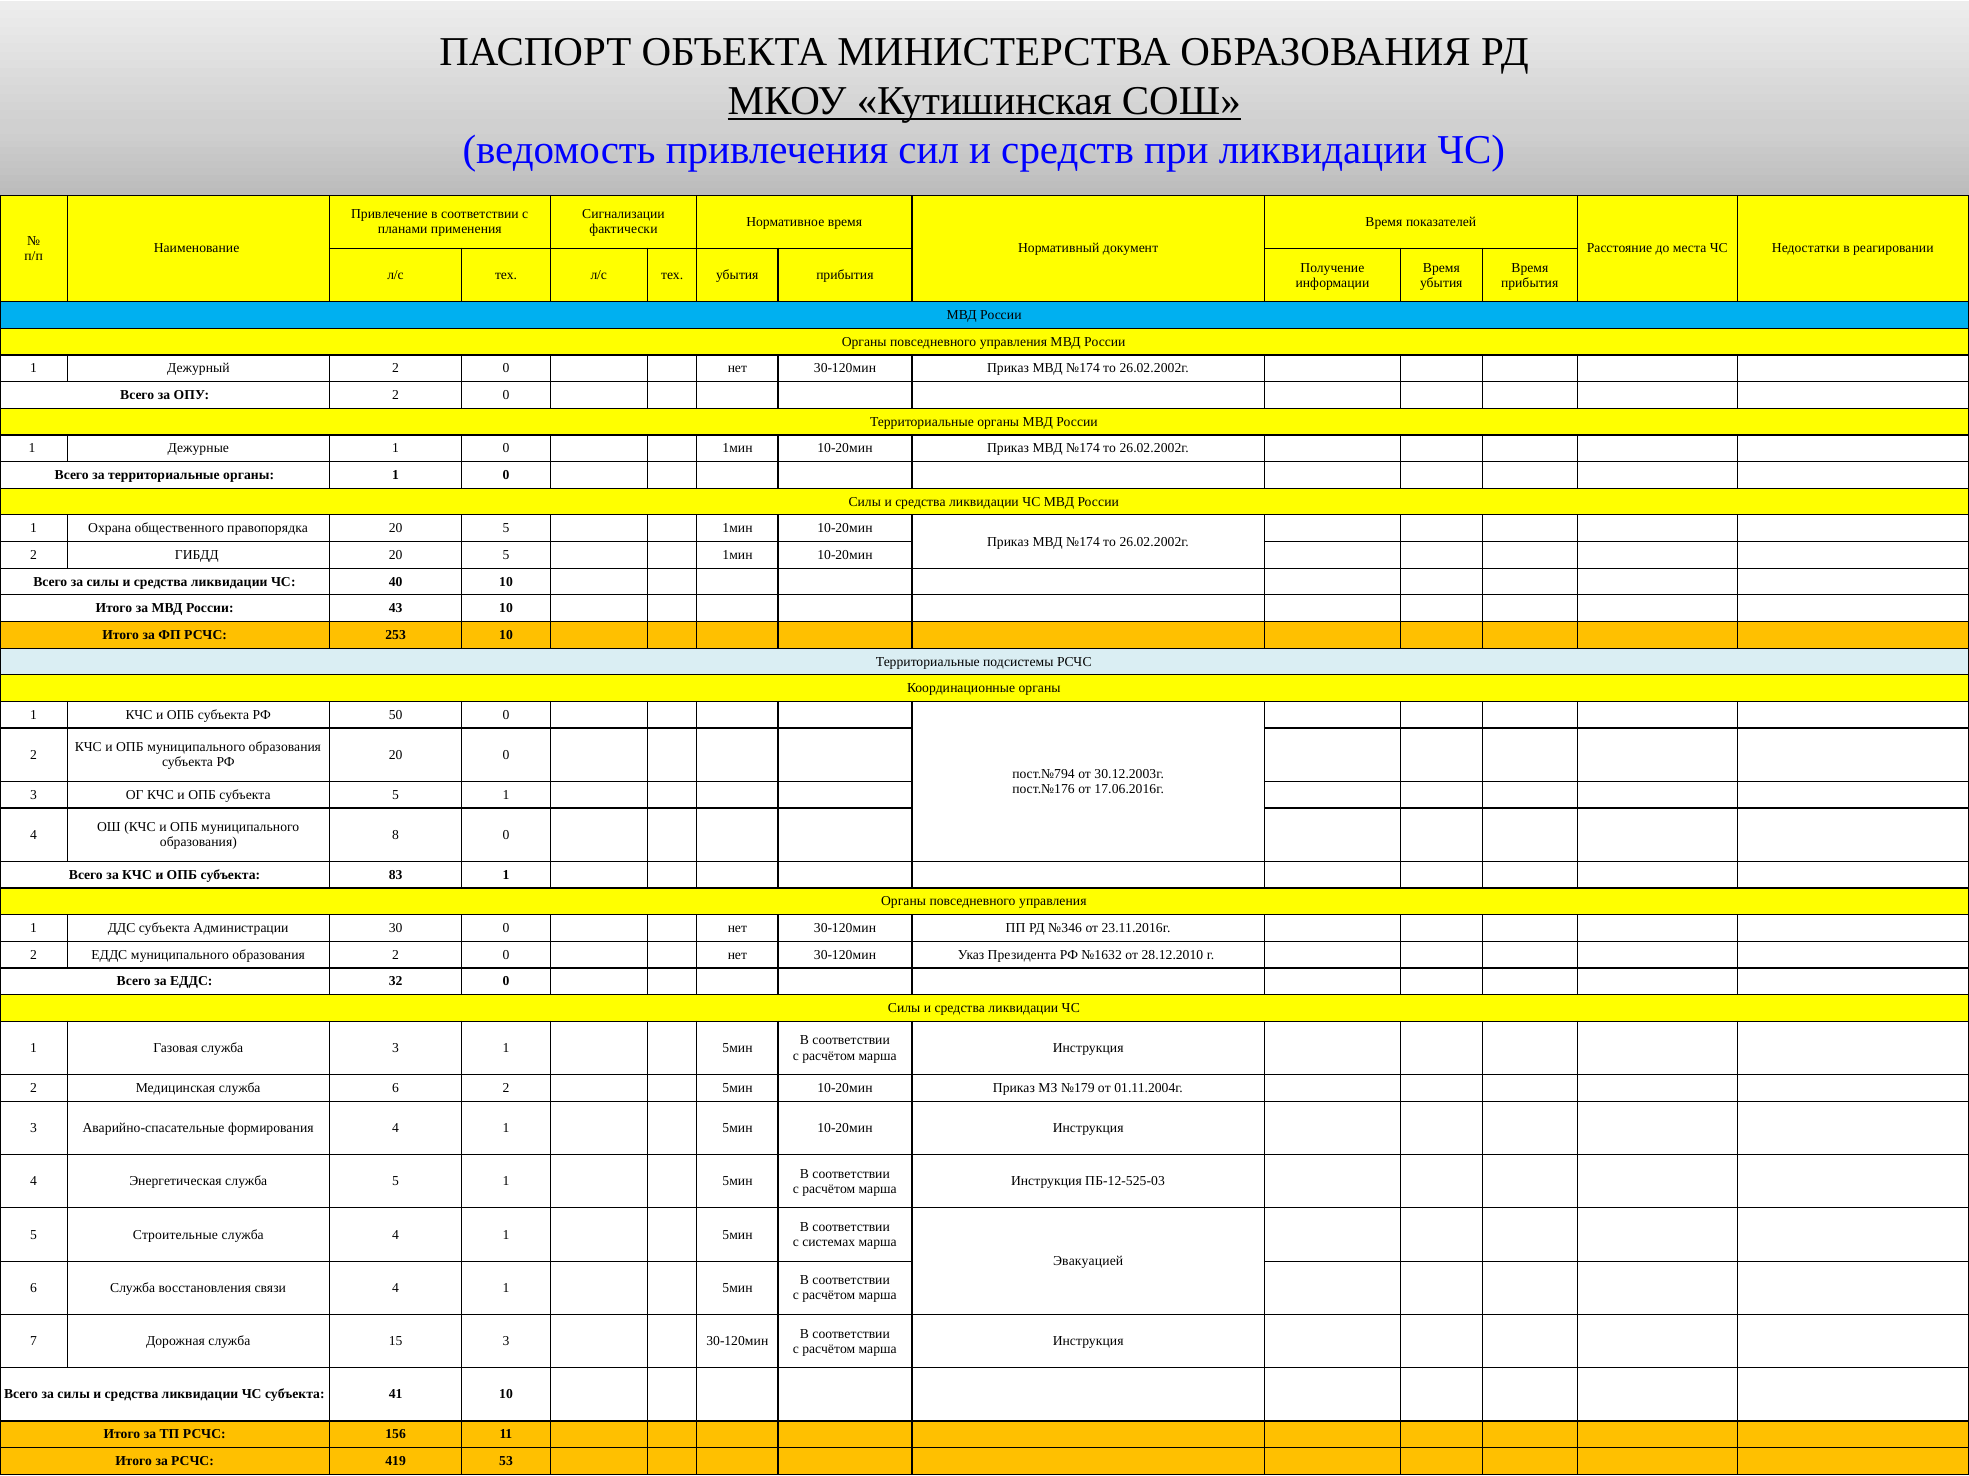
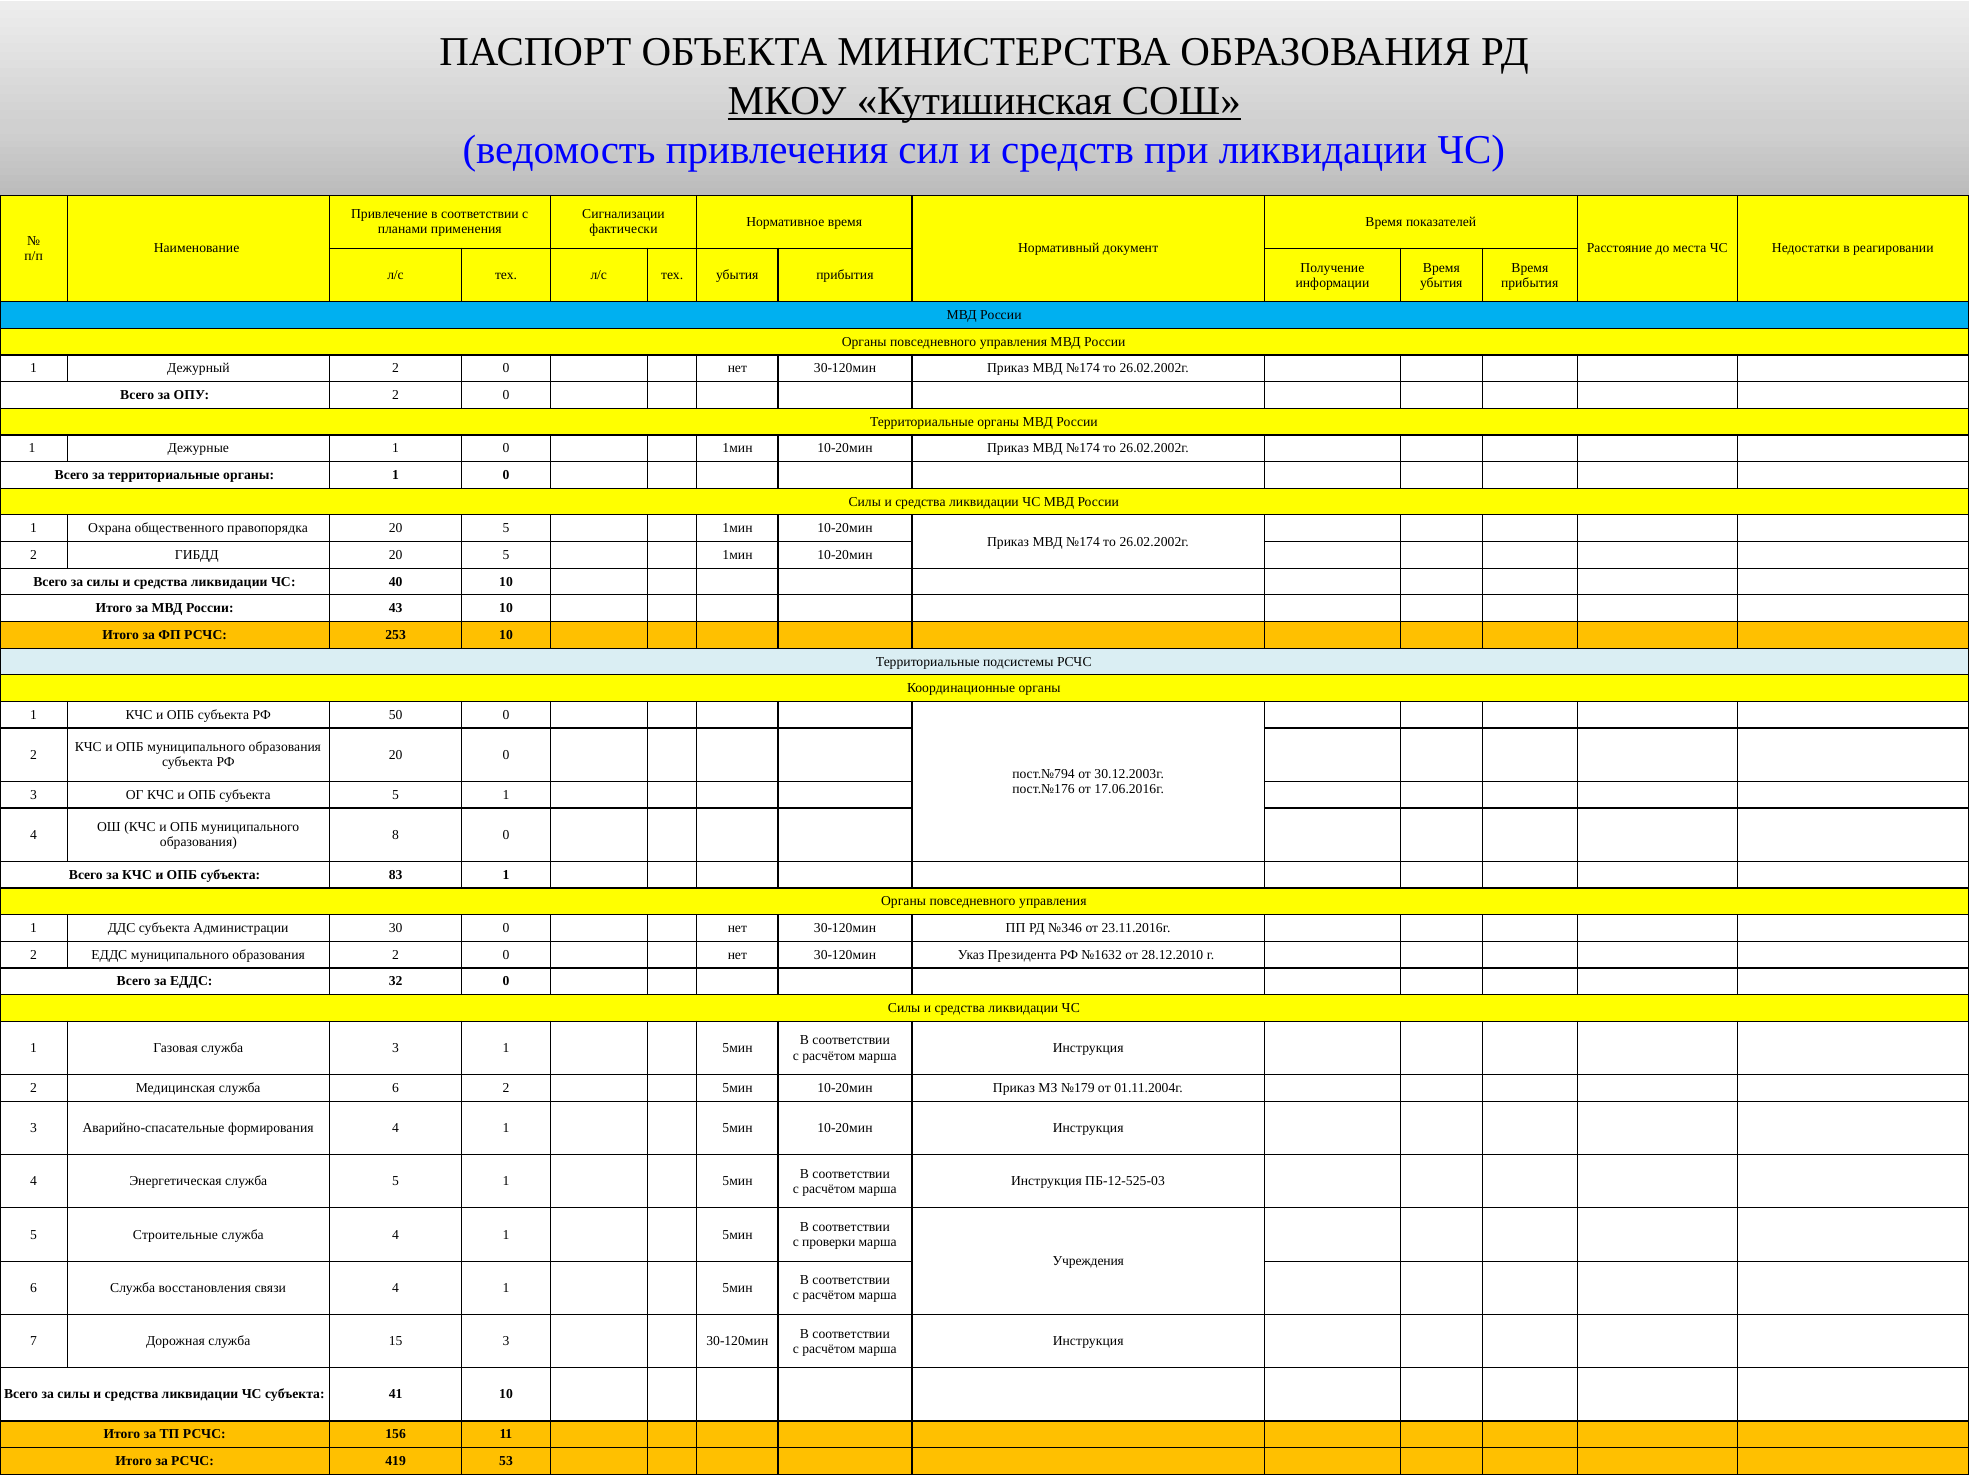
системах: системах -> проверки (829, 1243)
Эвакуацией: Эвакуацией -> Учреждения (1088, 1262)
